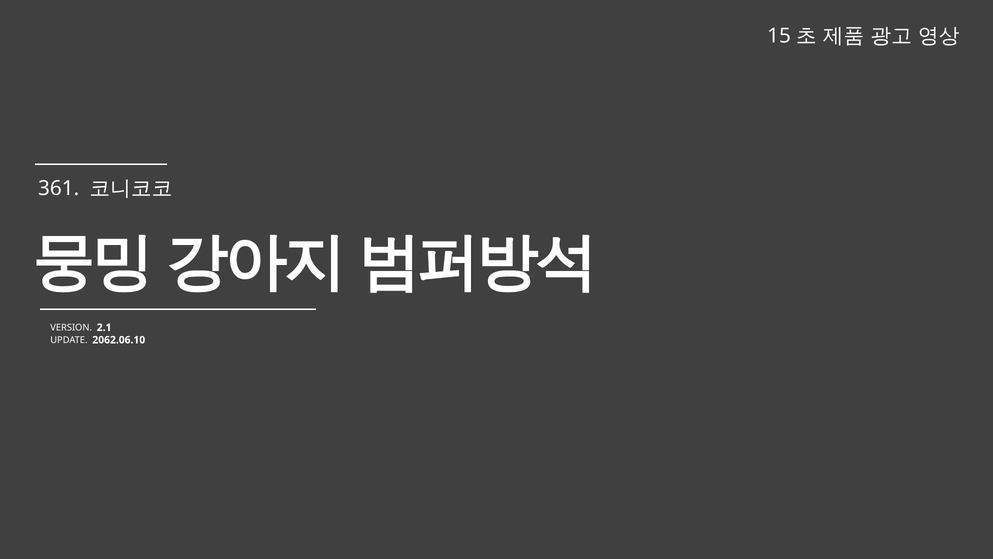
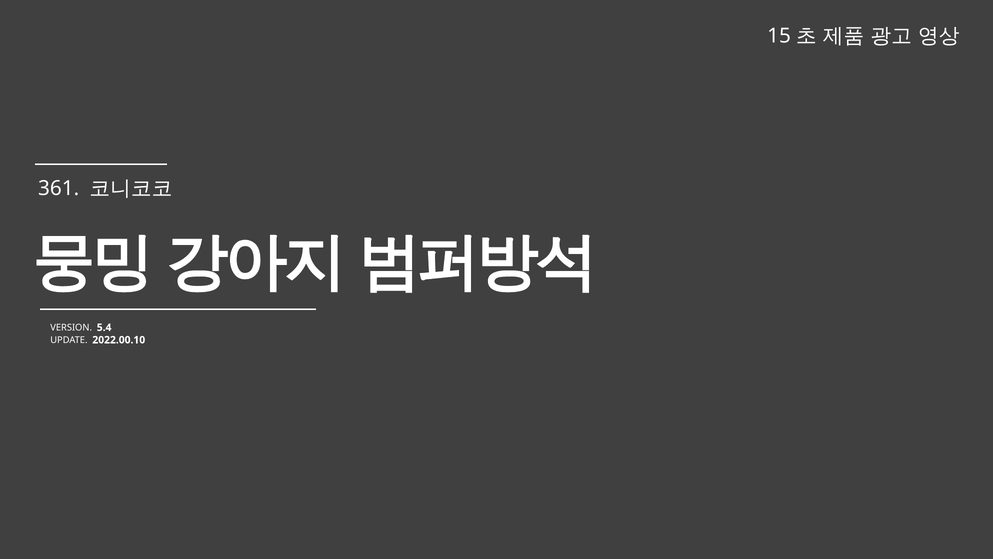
2.1: 2.1 -> 5.4 (104, 327)
2062.06.10: 2062.06.10 -> 2022.00.10 (119, 340)
